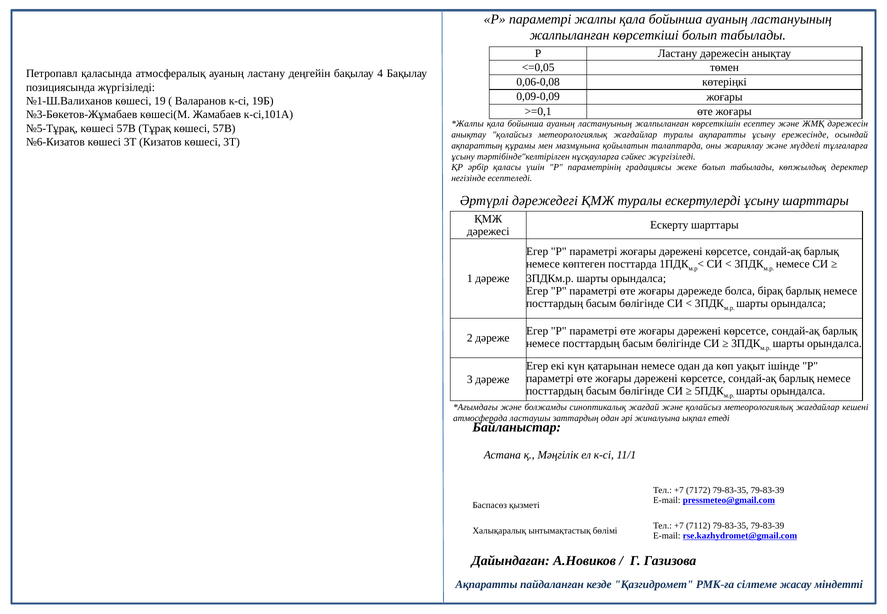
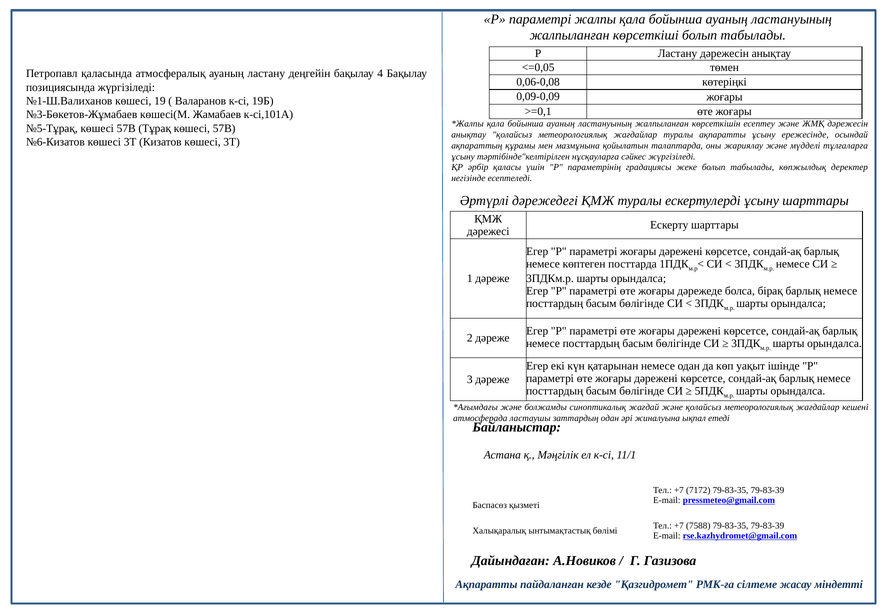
7112: 7112 -> 7588 (698, 526)
